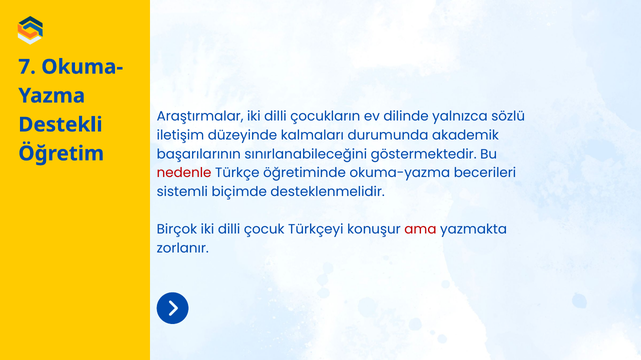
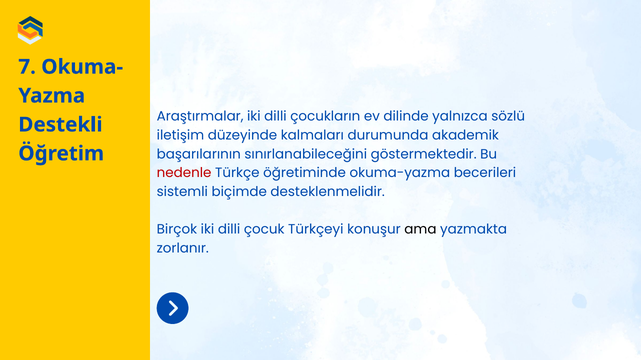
ama colour: red -> black (420, 230)
